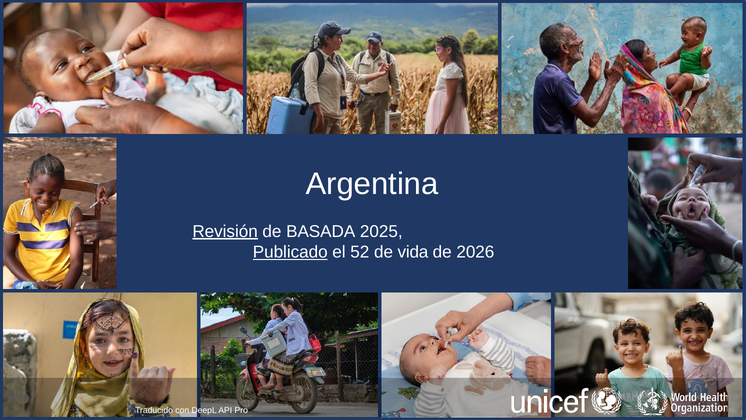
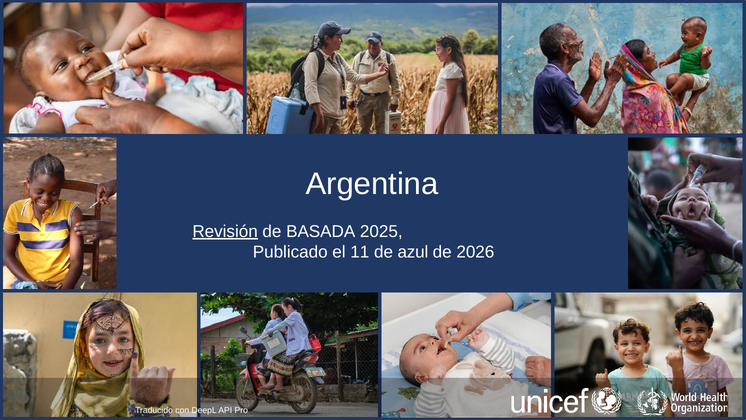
Publicado underline: present -> none (290, 252)
52: 52 -> 11 (360, 252)
vida: vida -> azul (413, 252)
